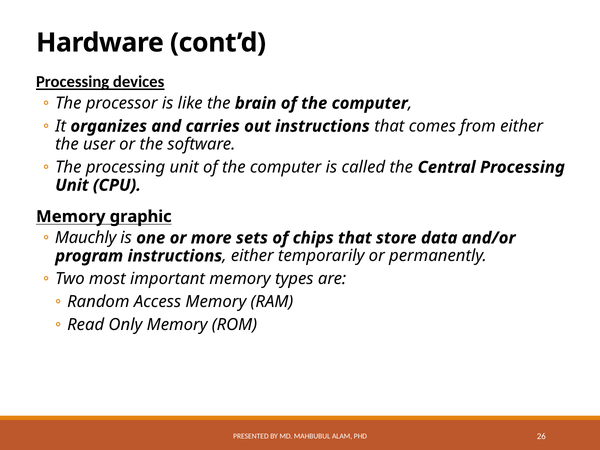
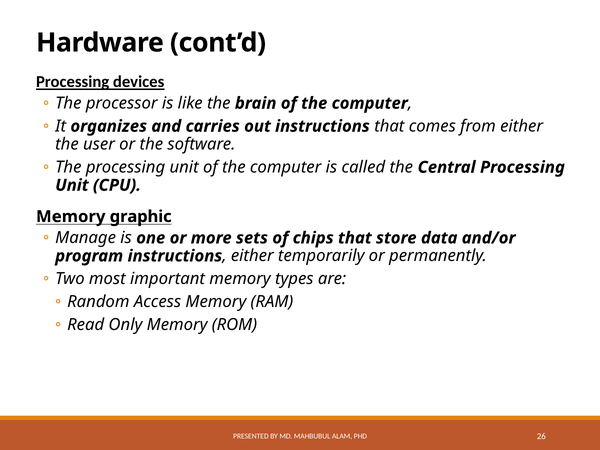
Mauchly: Mauchly -> Manage (86, 238)
